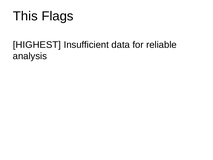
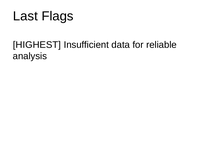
This: This -> Last (25, 16)
